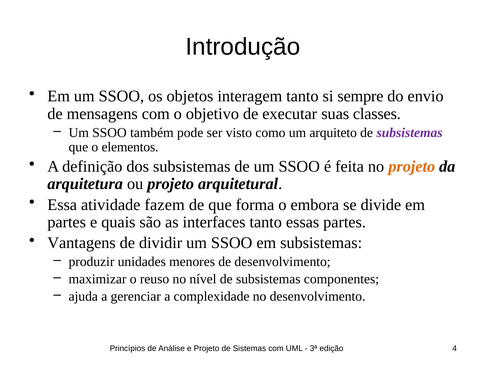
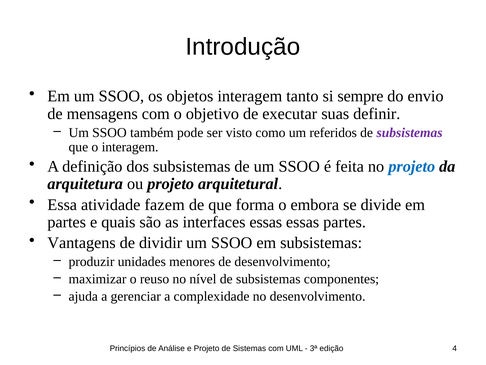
classes: classes -> definir (377, 114)
arquiteto: arquiteto -> referidos (333, 132)
o elementos: elementos -> interagem (130, 147)
projeto colour: orange -> blue (412, 166)
interfaces tanto: tanto -> essas (266, 222)
